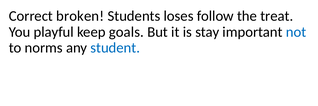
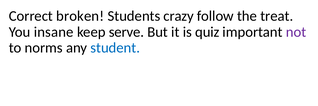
loses: loses -> crazy (179, 16)
playful: playful -> insane (54, 32)
goals: goals -> serve (126, 32)
stay: stay -> quiz (207, 32)
not colour: blue -> purple (296, 32)
